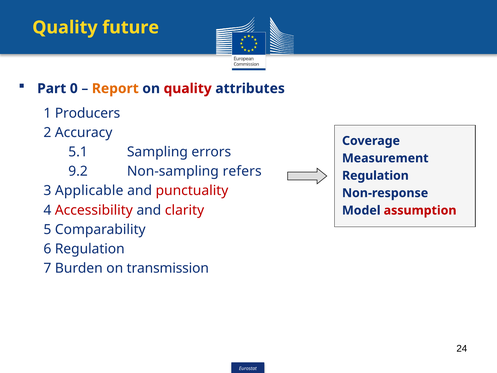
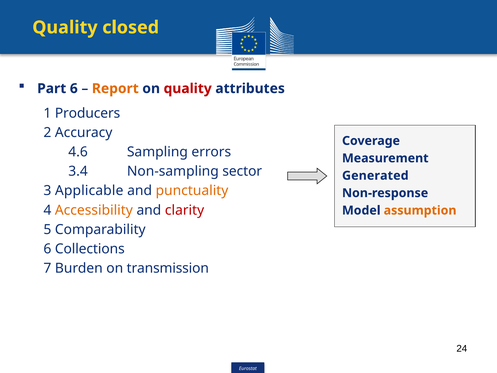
future: future -> closed (131, 27)
Part 0: 0 -> 6 (74, 88)
5.1: 5.1 -> 4.6 (78, 152)
9.2: 9.2 -> 3.4 (78, 171)
refers: refers -> sector (242, 171)
Regulation: Regulation -> Generated (375, 176)
punctuality colour: red -> orange (192, 191)
Accessibility colour: red -> orange (94, 210)
assumption colour: red -> orange (420, 210)
6 Regulation: Regulation -> Collections (90, 249)
